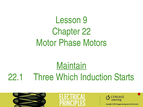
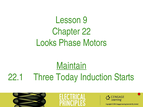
Motor: Motor -> Looks (46, 43)
Which: Which -> Today (67, 77)
